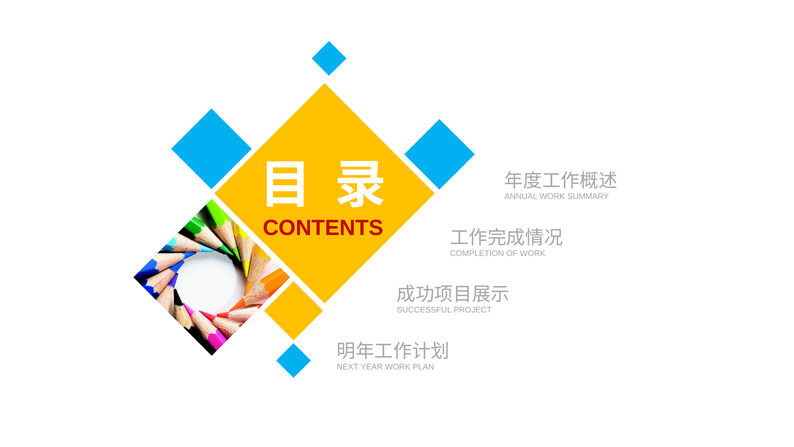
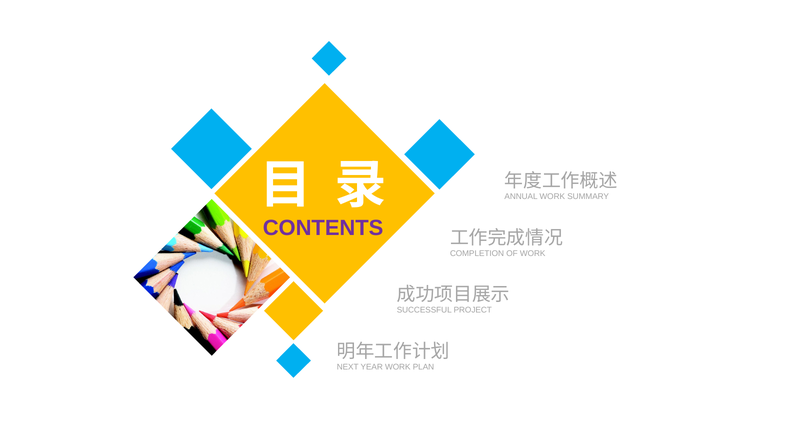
CONTENTS colour: red -> purple (323, 228)
